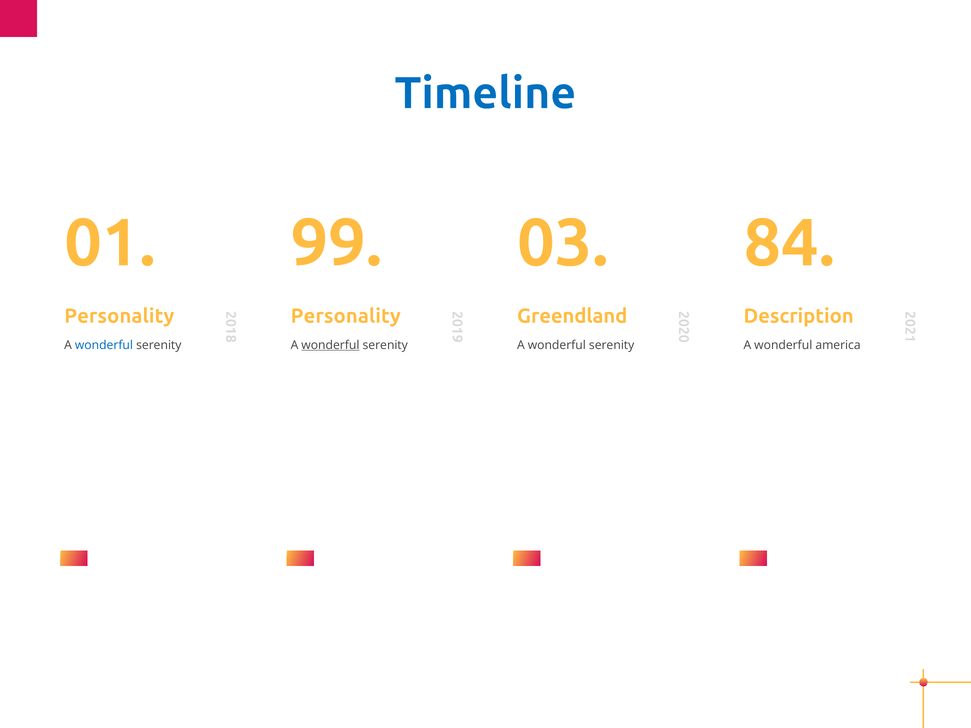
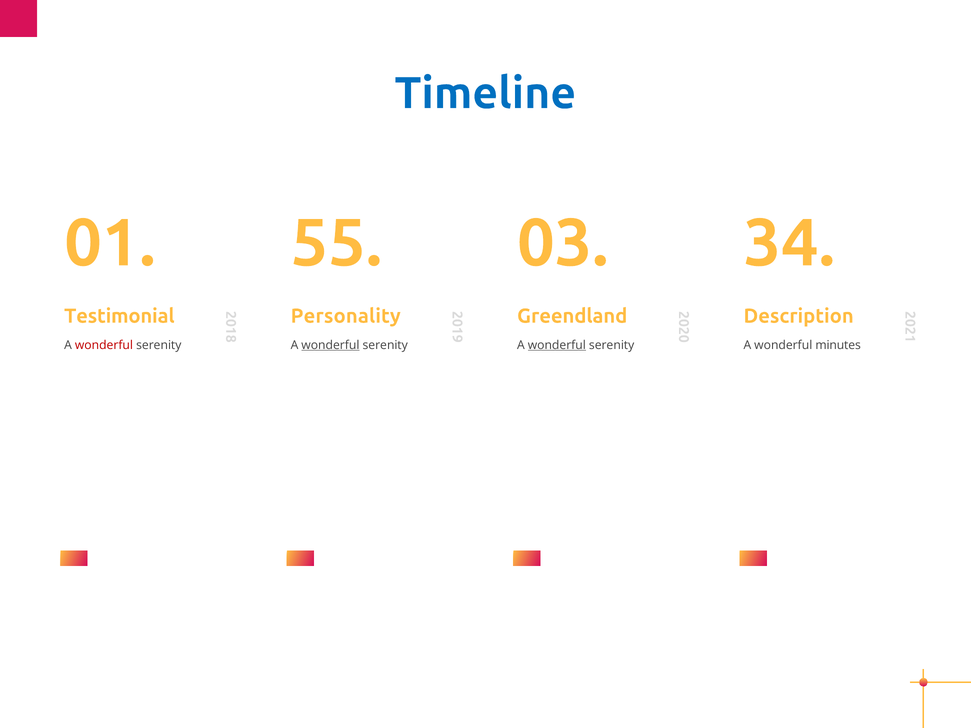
99: 99 -> 55 (336, 243)
84: 84 -> 34 (789, 243)
Personality: Personality -> Testimonial (119, 316)
wonderful colour: blue -> red (104, 345)
wonderful underline: none -> present (557, 345)
america: america -> minutes (838, 345)
